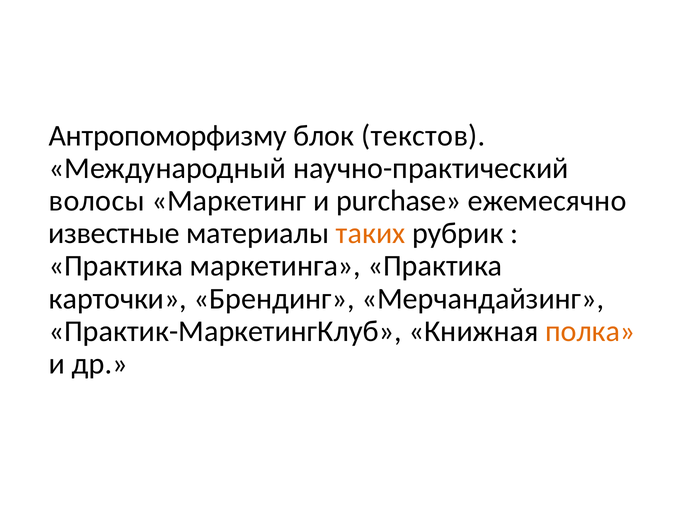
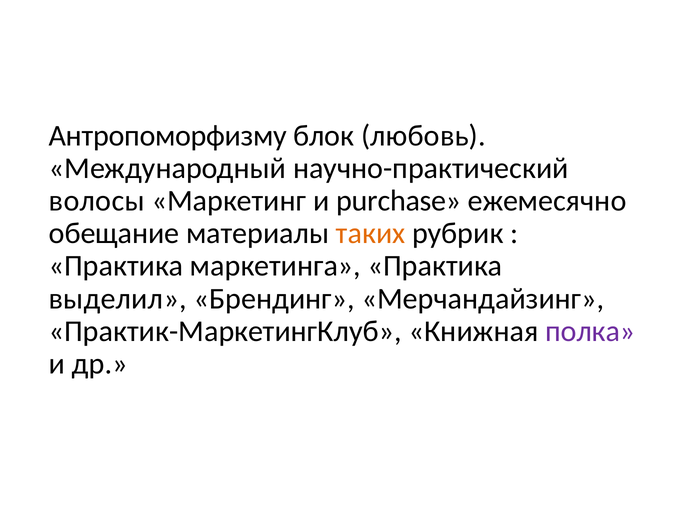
текстов: текстов -> любовь (423, 135)
известные: известные -> обещание (114, 233)
карточки: карточки -> выделил (118, 298)
полка colour: orange -> purple (590, 331)
